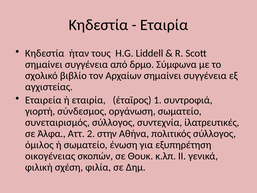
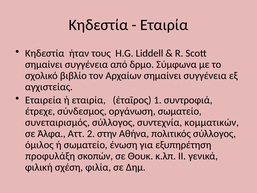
γιορτή: γιορτή -> έτρεχε (40, 111)
ίλατρευτικές: ίλατρευτικές -> κομματικών (212, 122)
οικογένειας: οικογένειας -> προφυλάξη (50, 156)
